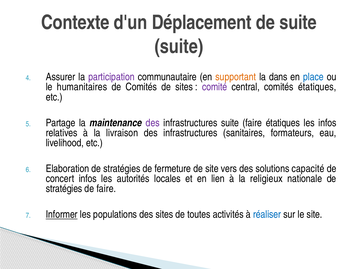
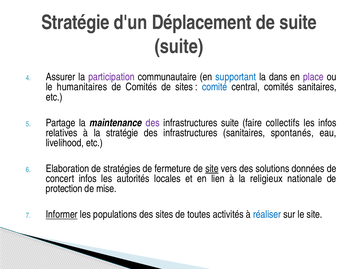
Contexte: Contexte -> Stratégie (75, 23)
supportant colour: orange -> blue (236, 77)
place colour: blue -> purple (313, 77)
comité colour: purple -> blue (215, 87)
comités étatiques: étatiques -> sanitaires (317, 87)
faire étatiques: étatiques -> collectifs (283, 123)
la livraison: livraison -> stratégie (122, 133)
formateurs: formateurs -> spontanés (292, 133)
site underline: none -> present (212, 168)
capacité: capacité -> données (308, 168)
stratégies: stratégies -> protection (64, 188)
de faire: faire -> mise (106, 188)
